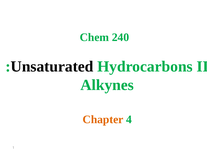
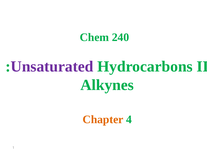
Unsaturated colour: black -> purple (52, 67)
